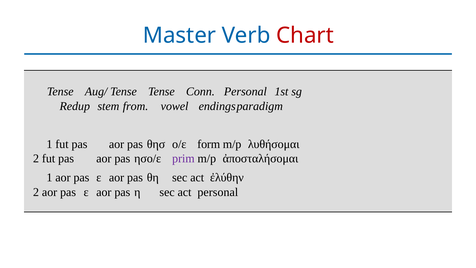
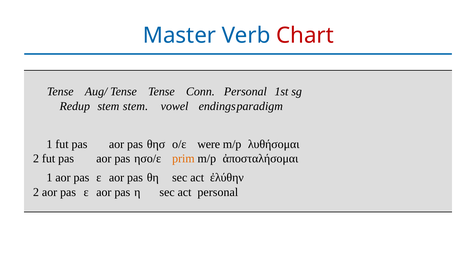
stem from: from -> stem (135, 106)
form: form -> were (209, 144)
prim colour: purple -> orange (183, 159)
